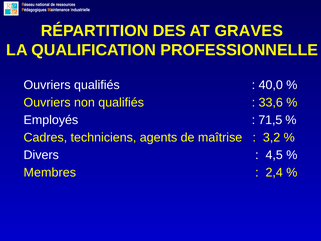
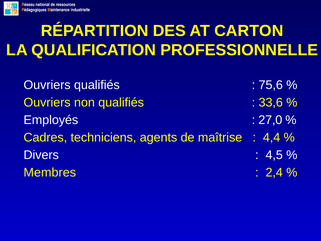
GRAVES: GRAVES -> CARTON (249, 31)
40,0: 40,0 -> 75,6 (271, 85)
71,5: 71,5 -> 27,0 (270, 120)
3,2: 3,2 -> 4,4 (272, 137)
